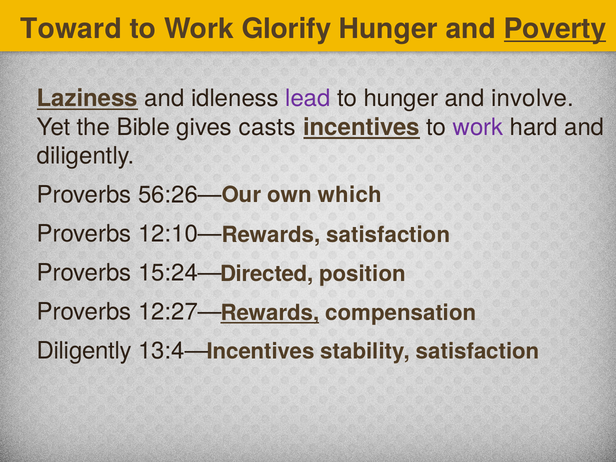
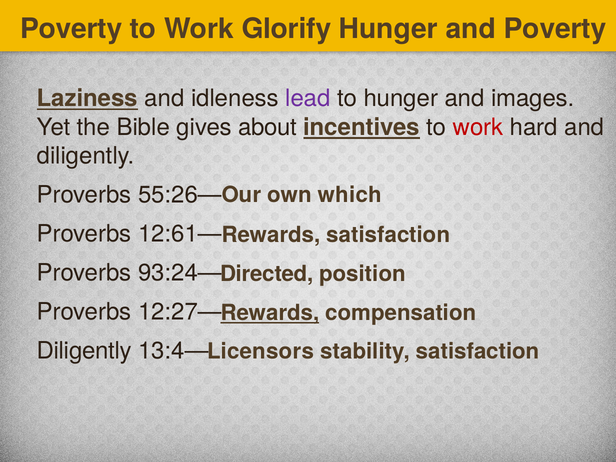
Toward: Toward -> Poverty (71, 29)
Poverty underline: present -> none (555, 29)
involve: involve -> images (533, 98)
casts: casts -> about (268, 127)
work colour: purple -> red (478, 127)
56:26—: 56:26— -> 55:26— (180, 195)
12:10—: 12:10— -> 12:61— (180, 234)
15:24—: 15:24— -> 93:24— (180, 273)
Incentives: Incentives -> Licensors (260, 352)
